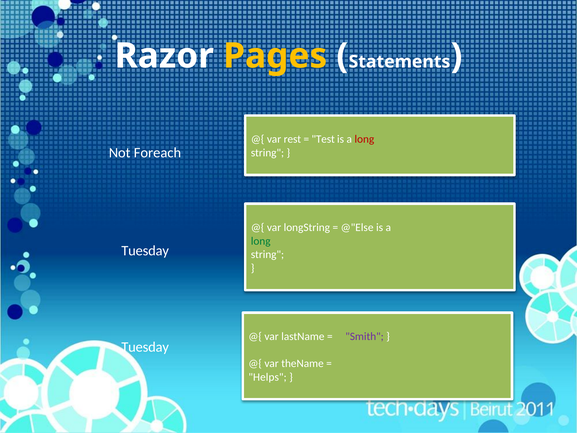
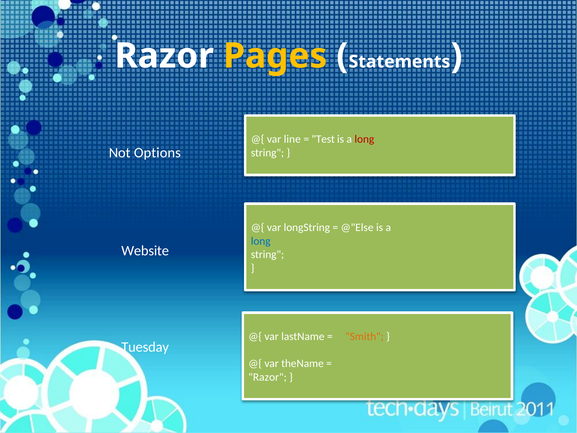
rest: rest -> line (292, 139)
Foreach: Foreach -> Options (157, 153)
long colour: green -> blue (261, 241)
Tuesday: Tuesday -> Website (145, 251)
Smith colour: purple -> orange (365, 336)
Helps: Helps -> Razor (268, 377)
